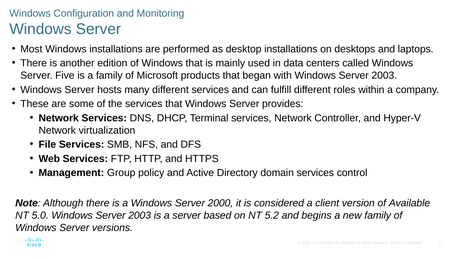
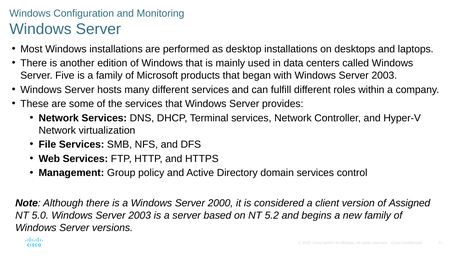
Available: Available -> Assigned (410, 203)
